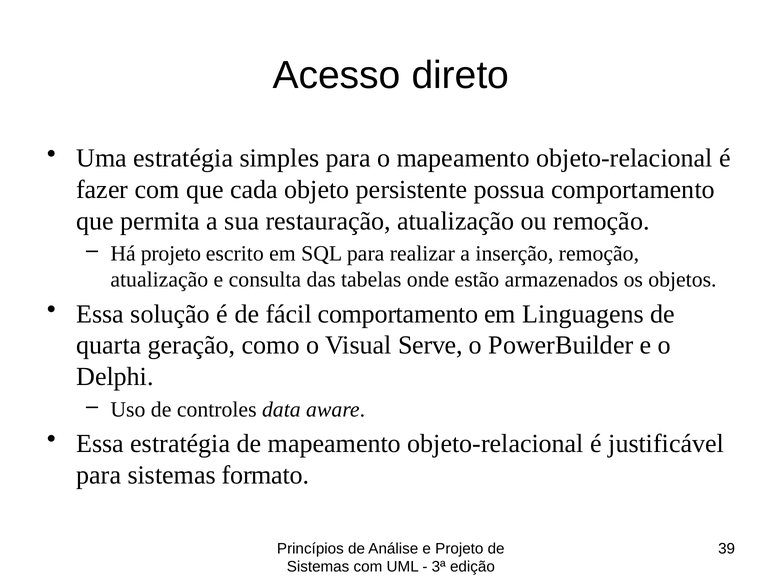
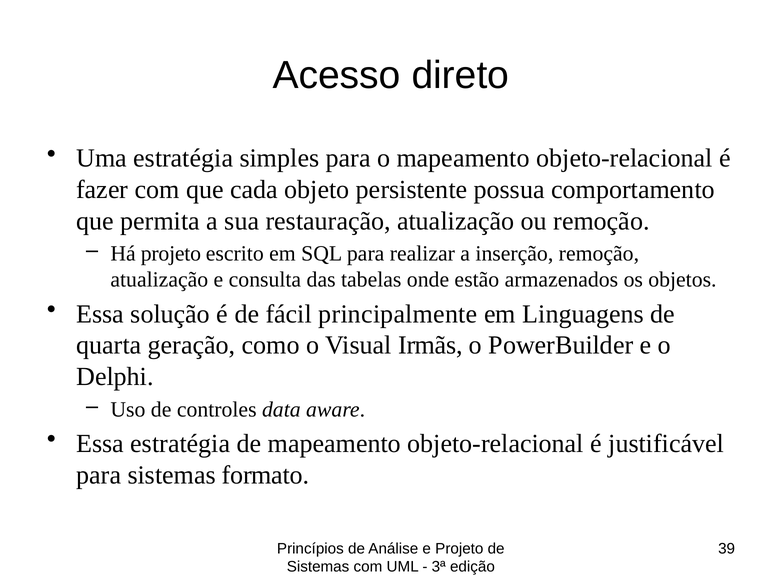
fácil comportamento: comportamento -> principalmente (398, 314)
Serve: Serve -> Irmãs (430, 345)
